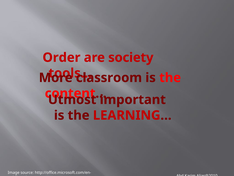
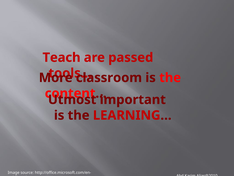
Order: Order -> Teach (62, 57)
society: society -> passed (131, 57)
